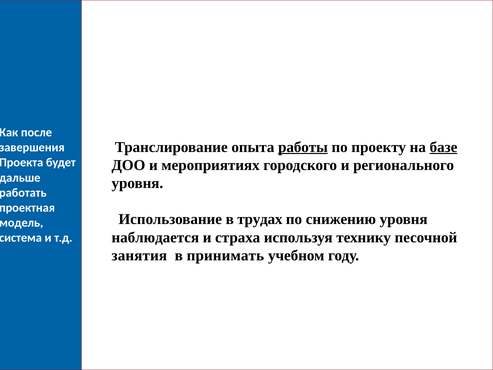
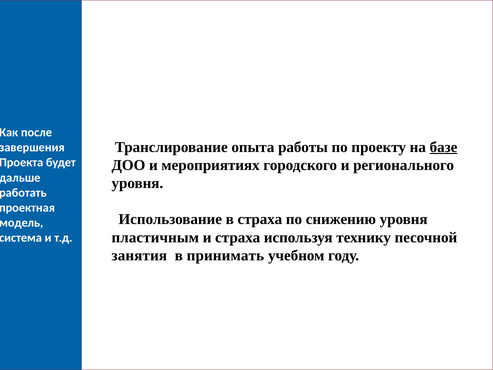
работы underline: present -> none (303, 147)
в трудах: трудах -> страха (260, 219)
наблюдается: наблюдается -> пластичным (155, 237)
